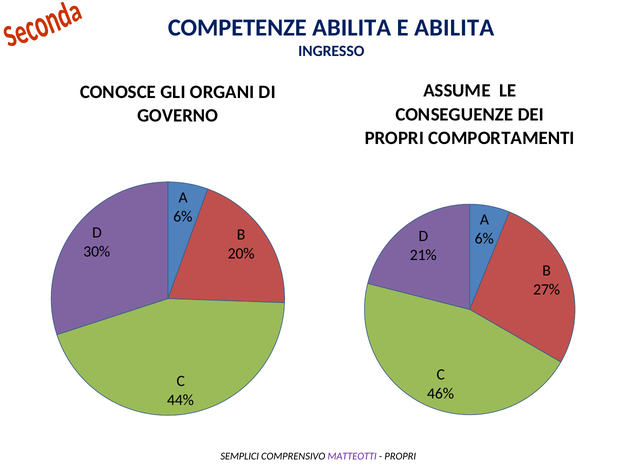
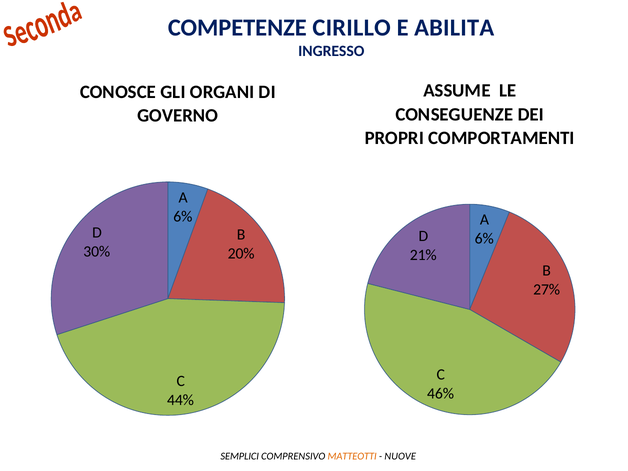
COMPETENZE ABILITA: ABILITA -> CIRILLO (352, 27)
MATTEOTTI colour: purple -> orange (352, 457)
PROPRI: PROPRI -> NUOVE (400, 457)
